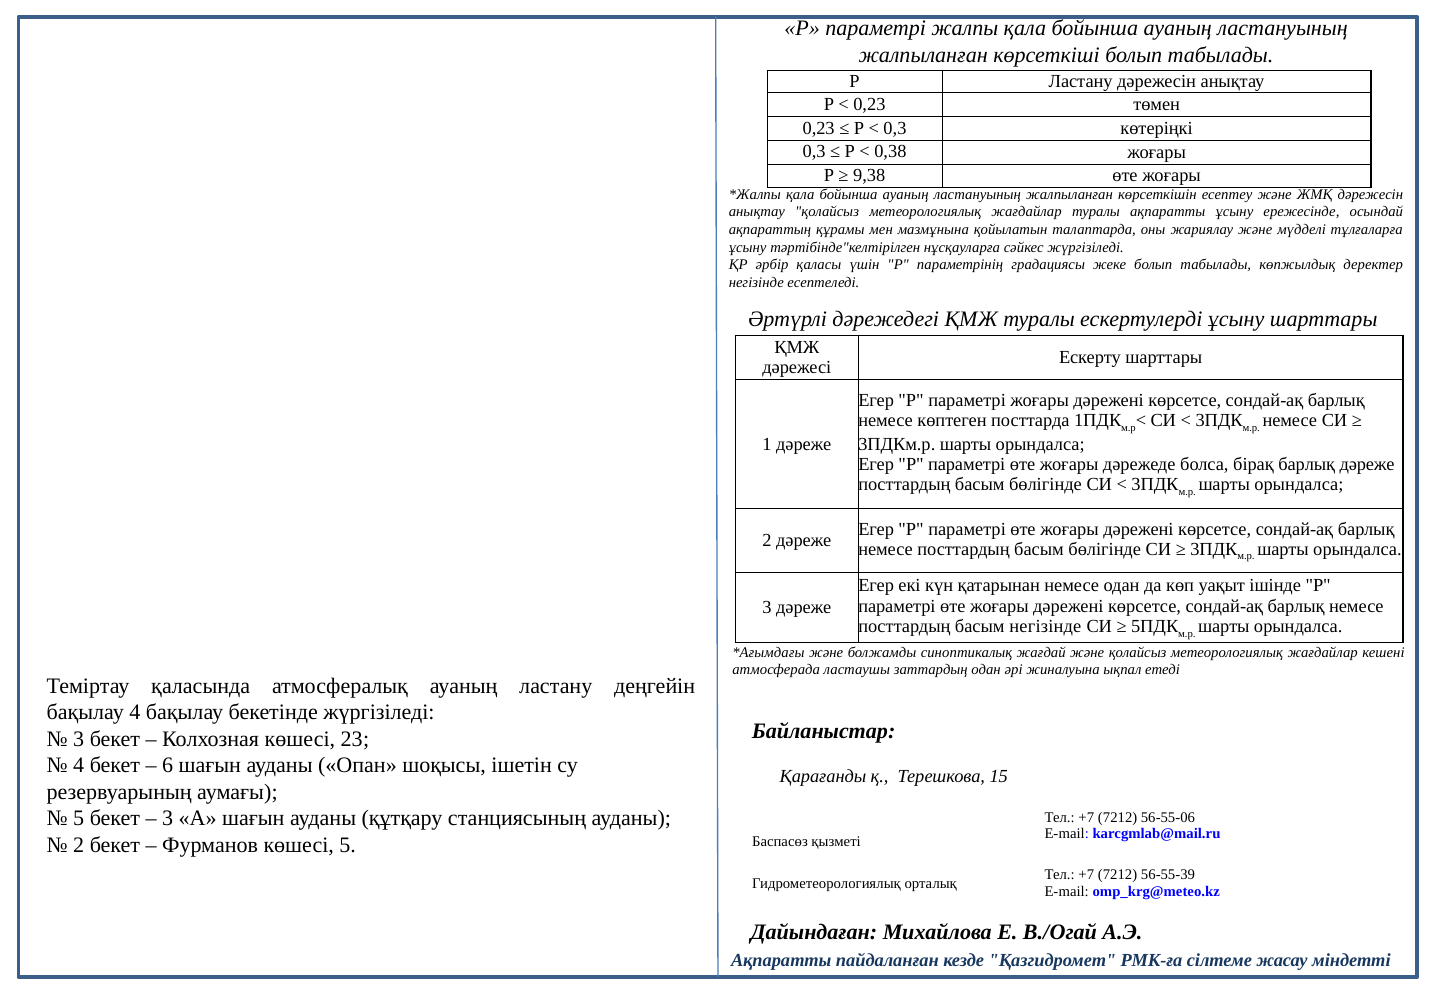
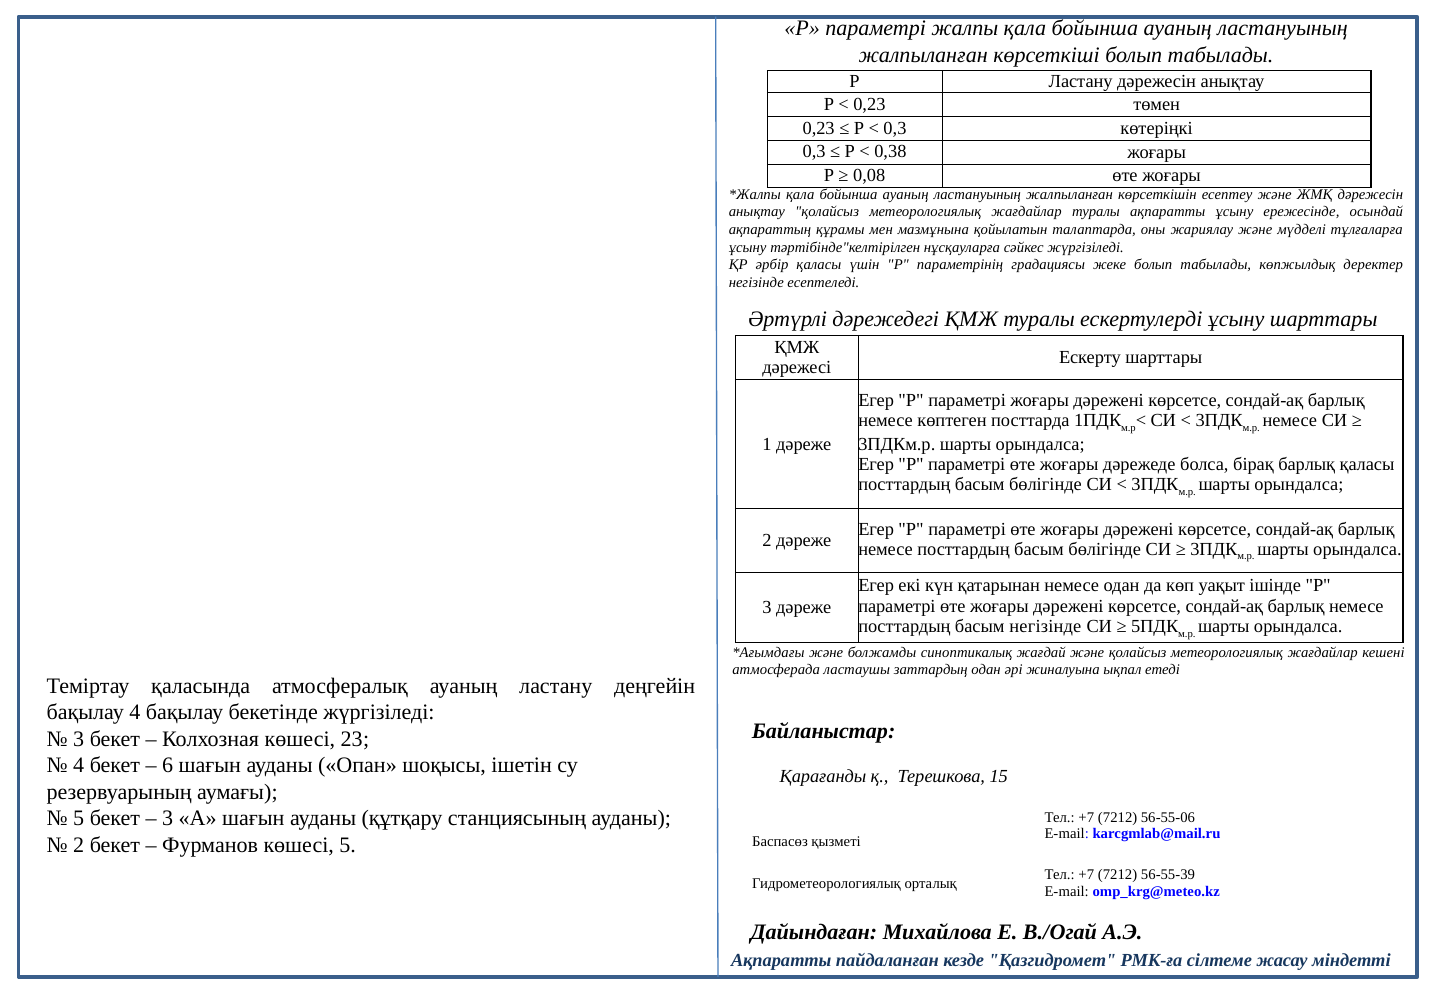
9,38: 9,38 -> 0,08 (869, 176)
барлық дәреже: дәреже -> қаласы (1367, 464)
